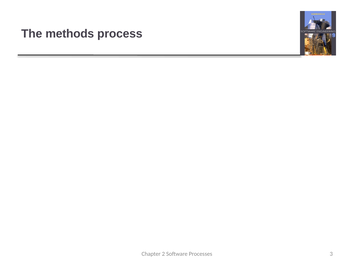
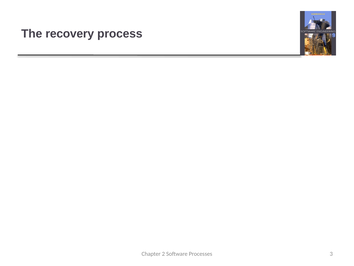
methods: methods -> recovery (70, 34)
